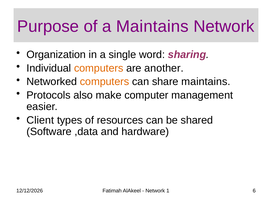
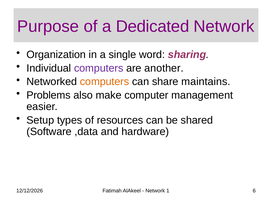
a Maintains: Maintains -> Dedicated (153, 26)
computers colour: orange -> purple (99, 68)
Protocols: Protocols -> Problems (49, 95)
Client: Client -> Setup (40, 120)
